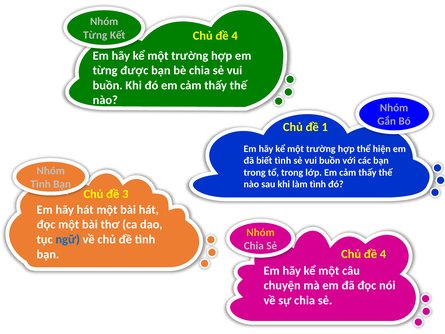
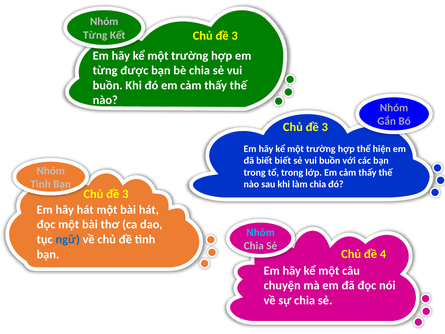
4: 4 -> 3 (235, 36)
1: 1 -> 3 (325, 127)
biết tình: tình -> biết (283, 160)
làm tình: tình -> chia (318, 184)
Nhóm colour: yellow -> light blue (261, 232)
